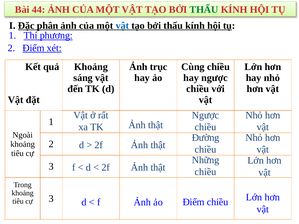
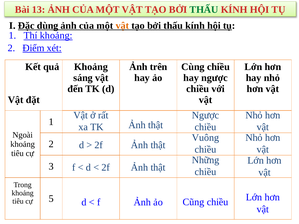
44: 44 -> 13 (38, 10)
phân: phân -> dùng (48, 26)
vật colour: blue -> orange (122, 26)
Thí phương: phương -> khoảng (56, 36)
trục: trục -> trên (159, 67)
Đường: Đường -> Vuông (206, 138)
ảo Điểm: Điểm -> Cũng (194, 202)
cự 3: 3 -> 5 (51, 199)
